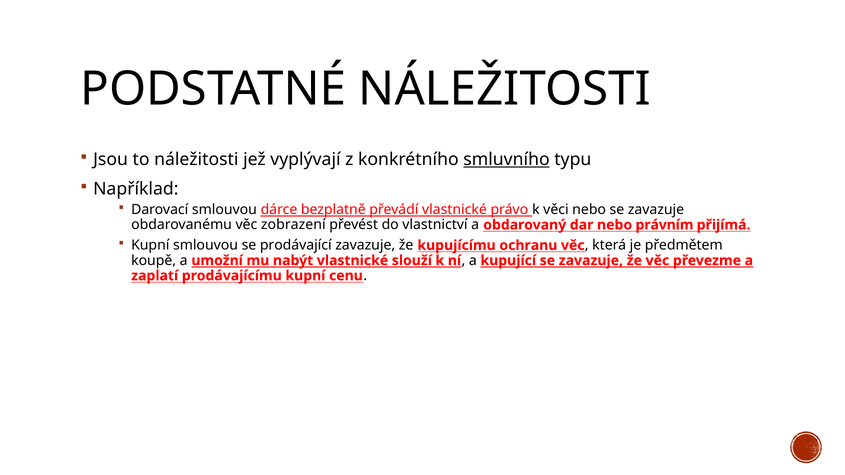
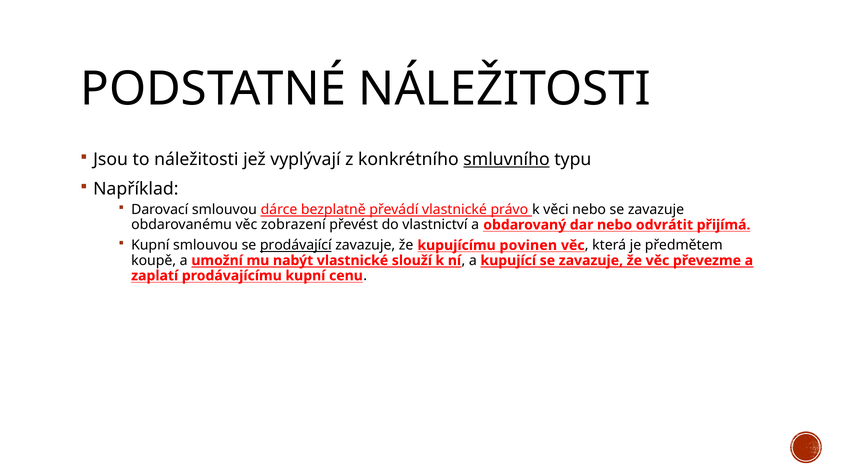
právním: právním -> odvrátit (664, 225)
prodávající underline: none -> present (296, 245)
ochranu: ochranu -> povinen (528, 245)
